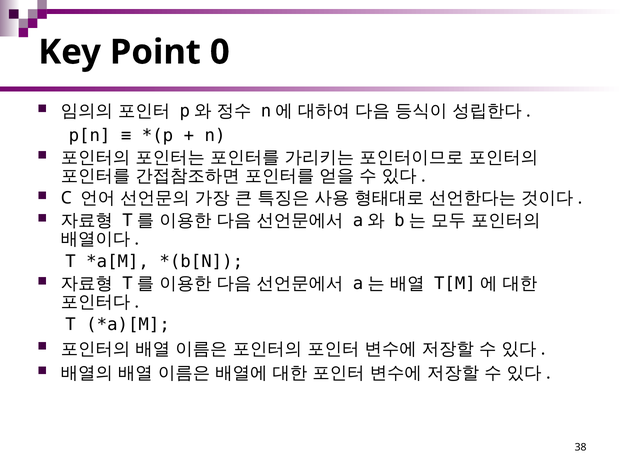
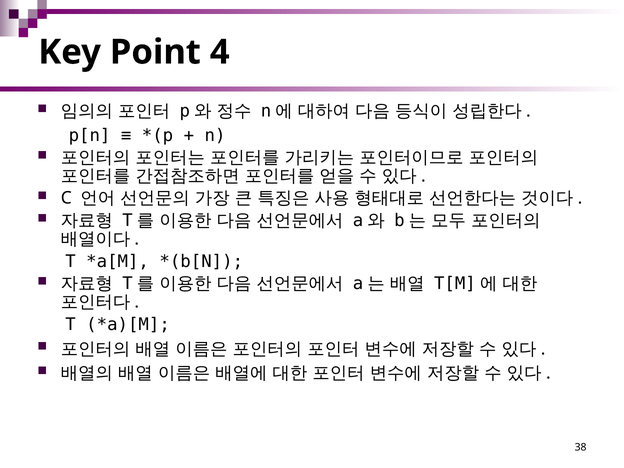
0: 0 -> 4 (220, 52)
